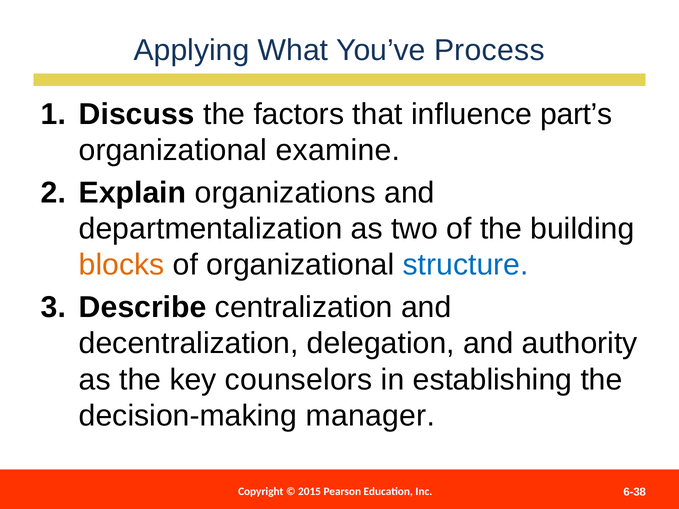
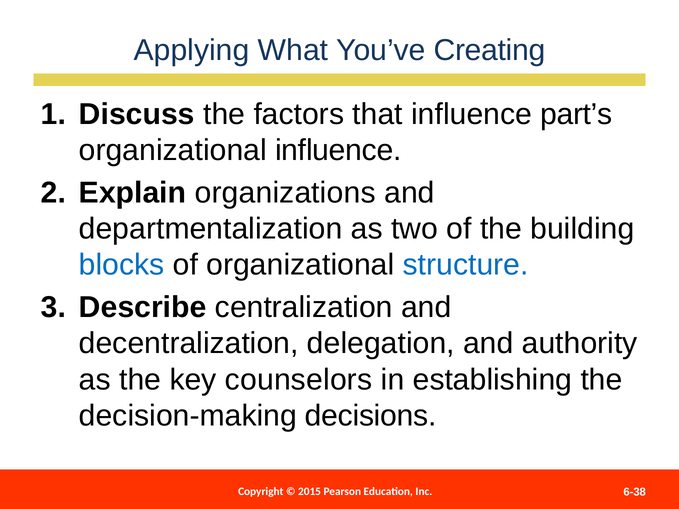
Process: Process -> Creating (490, 50)
organizational examine: examine -> influence (338, 150)
blocks colour: orange -> blue (122, 265)
manager: manager -> decisions (371, 416)
